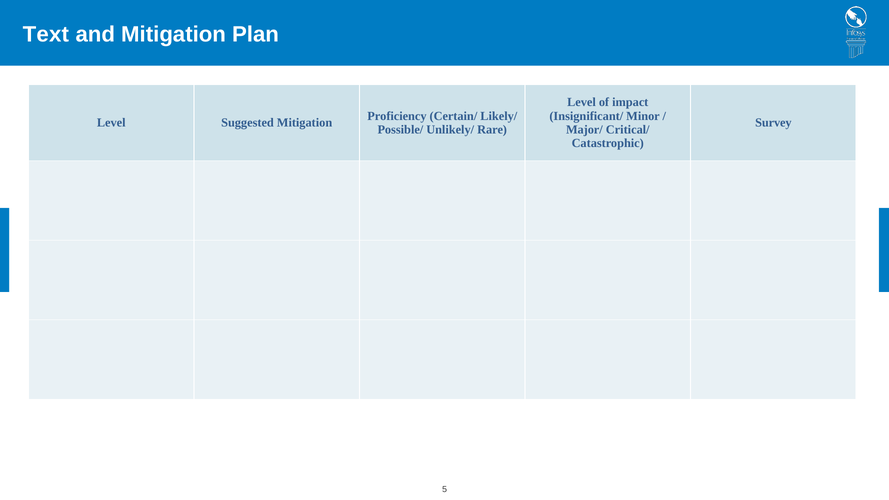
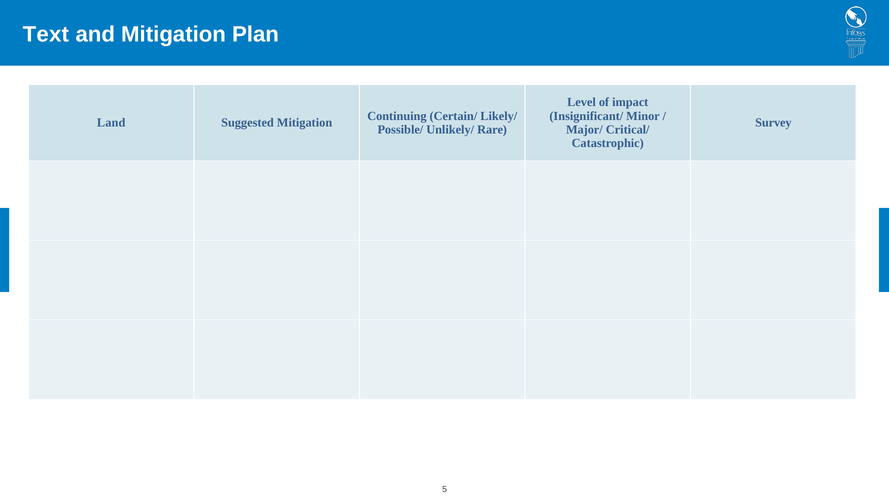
Proficiency: Proficiency -> Continuing (397, 116)
Level: Level -> Land (111, 123)
